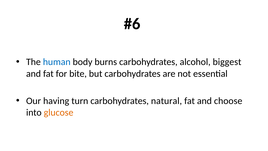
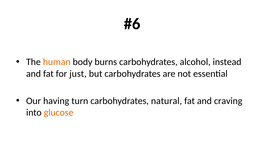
human colour: blue -> orange (57, 62)
biggest: biggest -> instead (227, 62)
bite: bite -> just (78, 74)
choose: choose -> craving (228, 101)
